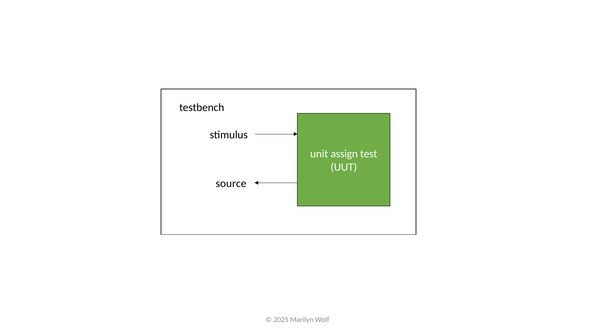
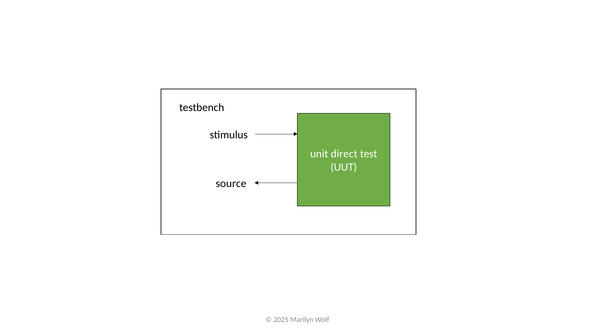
assign: assign -> direct (344, 154)
